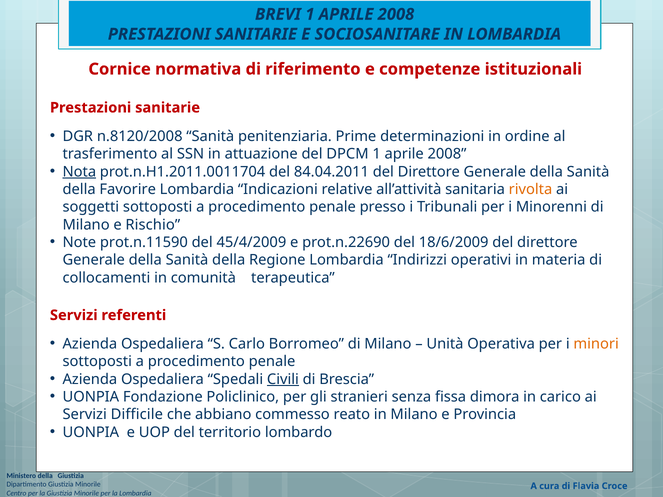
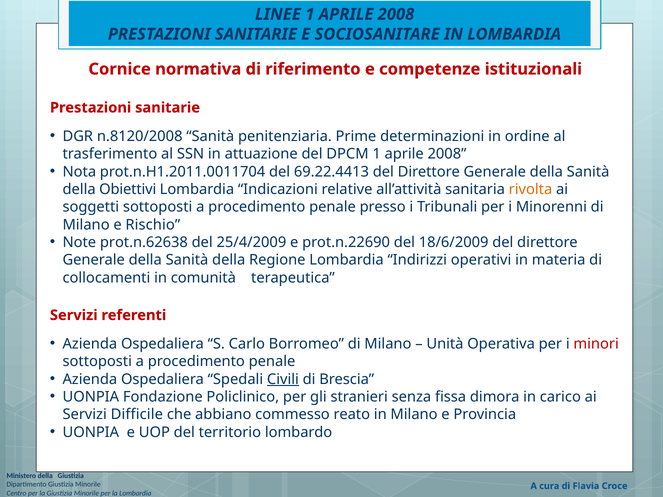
BREVI: BREVI -> LINEE (278, 14)
Nota underline: present -> none (79, 172)
84.04.2011: 84.04.2011 -> 69.22.4413 (331, 172)
Favorire: Favorire -> Obiettivi (128, 189)
prot.n.11590: prot.n.11590 -> prot.n.62638 (144, 242)
45/4/2009: 45/4/2009 -> 25/4/2009 (251, 242)
minori colour: orange -> red (596, 344)
